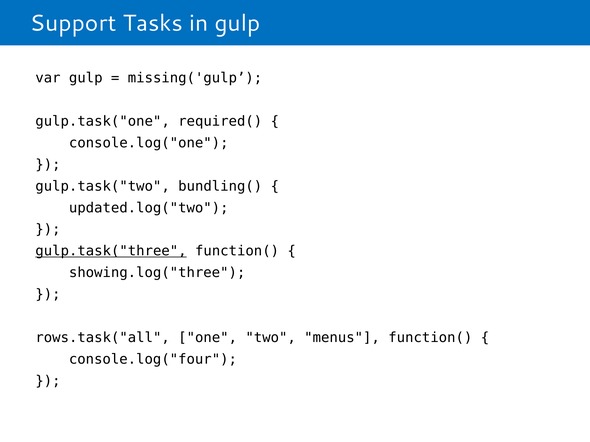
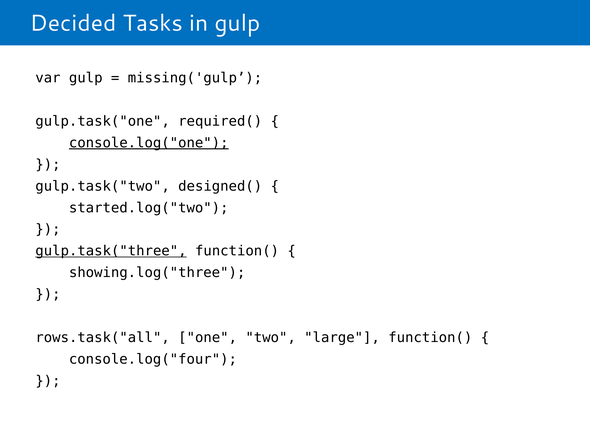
Support: Support -> Decided (73, 23)
console.log("one underline: none -> present (149, 143)
bundling(: bundling( -> designed( (220, 186)
updated.log("two: updated.log("two -> started.log("two (149, 208)
menus: menus -> large (342, 338)
